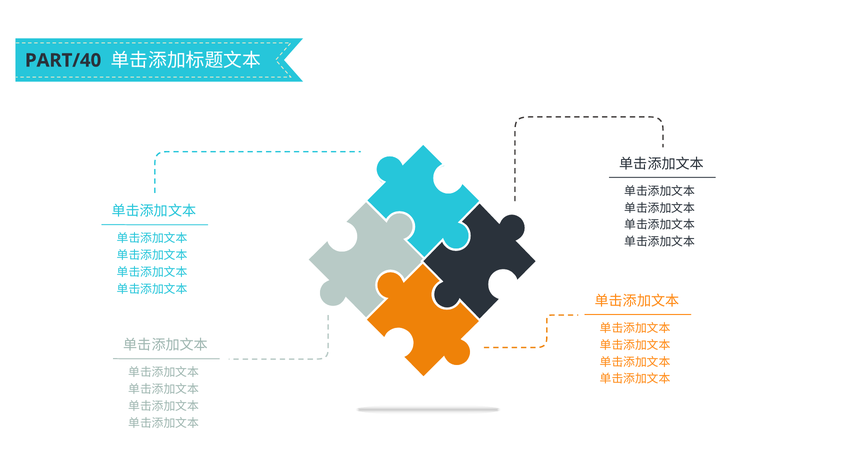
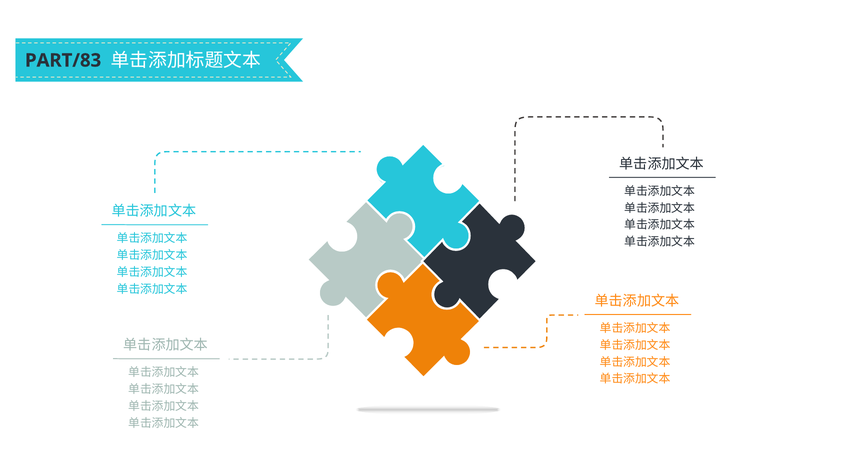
PART/40: PART/40 -> PART/83 (63, 60)
